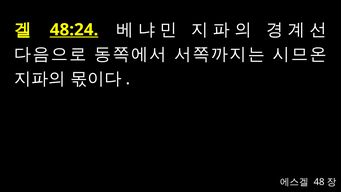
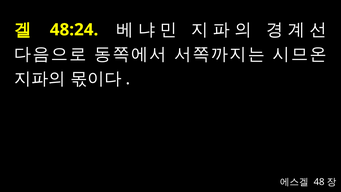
48:24 underline: present -> none (74, 30)
